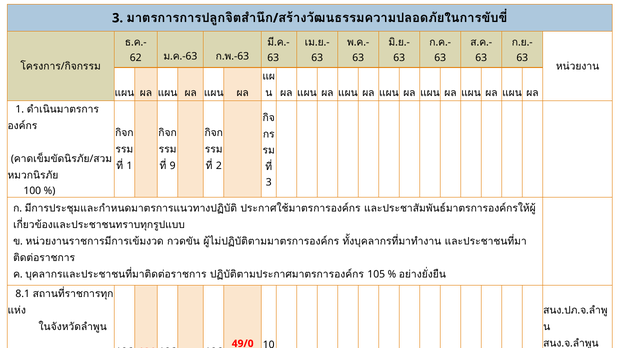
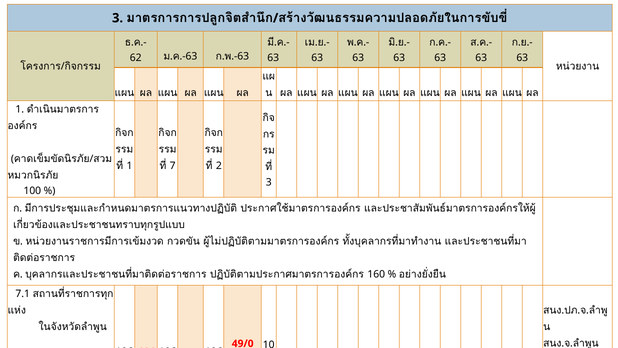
9: 9 -> 7 (173, 166)
105: 105 -> 160 (376, 274)
8.1: 8.1 -> 7.1 (23, 294)
